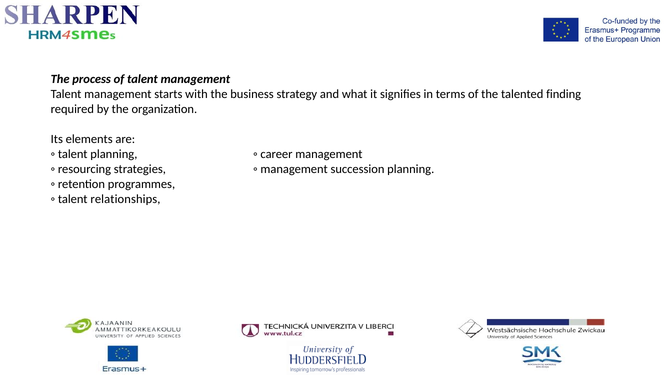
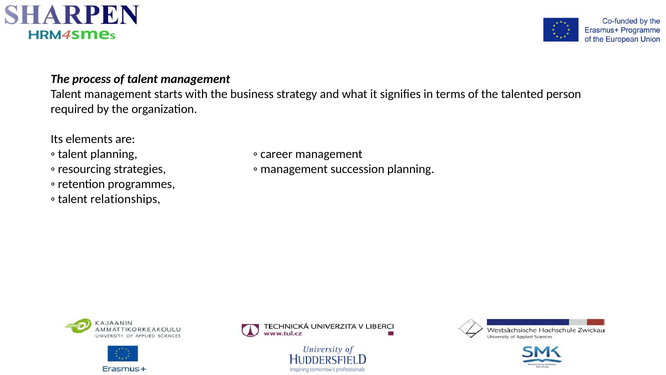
finding: finding -> person (564, 94)
